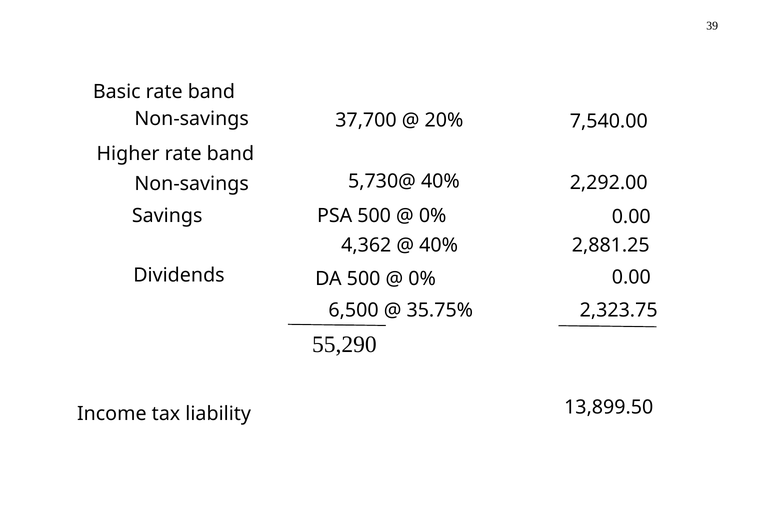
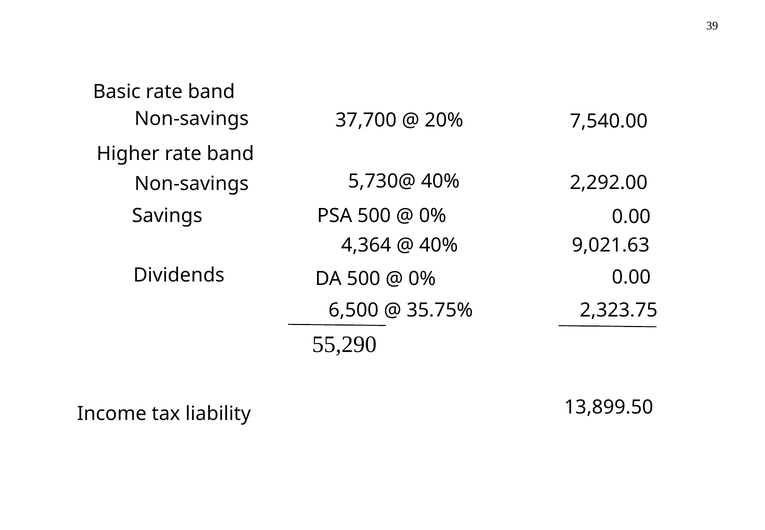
4,362: 4,362 -> 4,364 (366, 245)
2,881.25: 2,881.25 -> 9,021.63 (611, 245)
